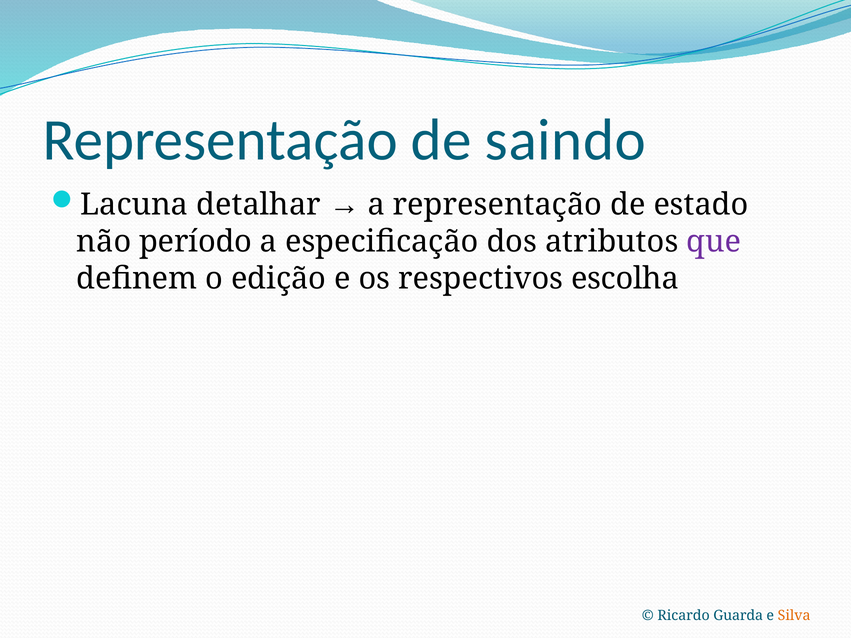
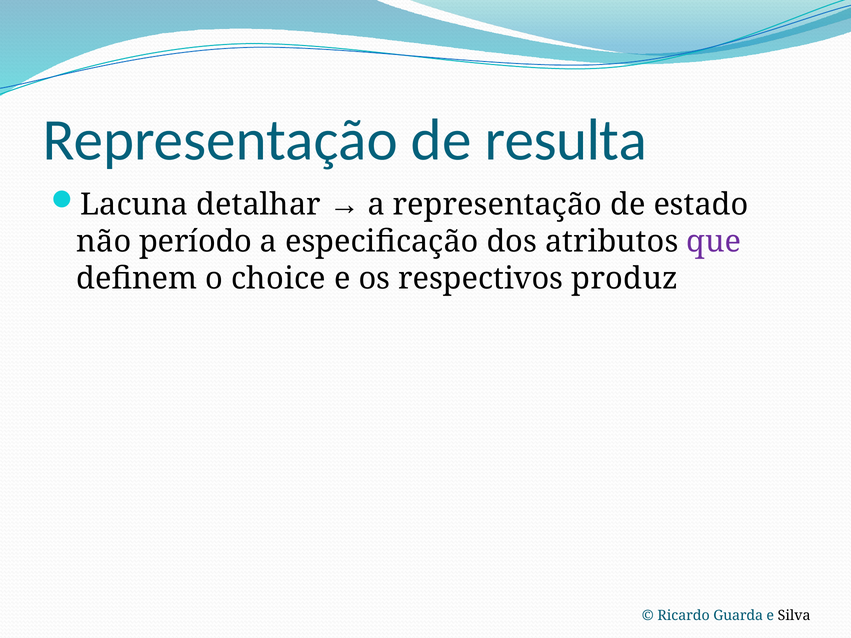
saindo: saindo -> resulta (566, 141)
edição: edição -> choice (278, 279)
escolha: escolha -> produz (625, 279)
Silva colour: orange -> black (794, 616)
